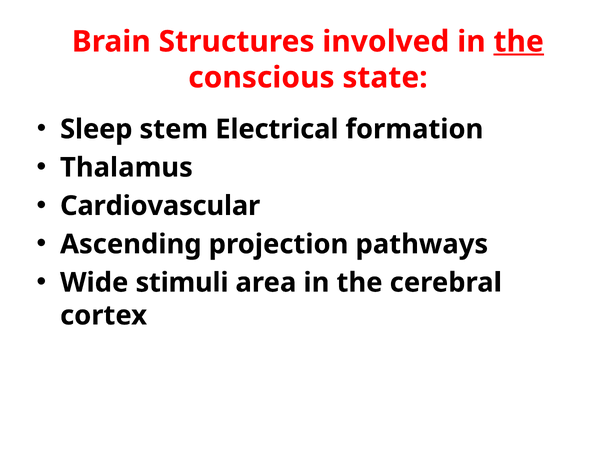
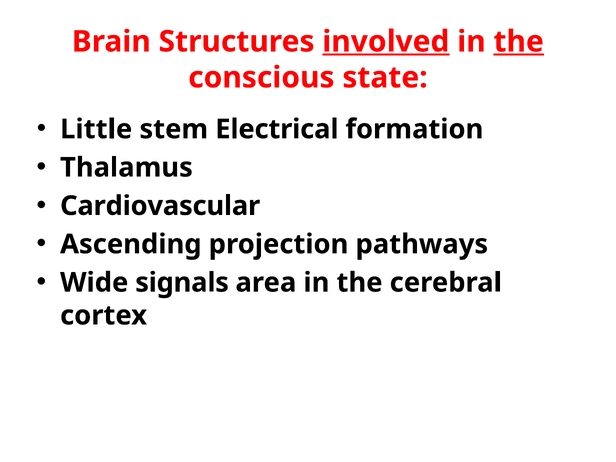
involved underline: none -> present (386, 42)
Sleep: Sleep -> Little (96, 129)
stimuli: stimuli -> signals (182, 283)
